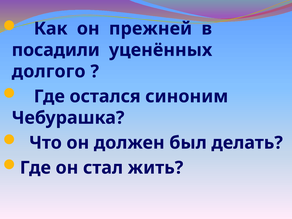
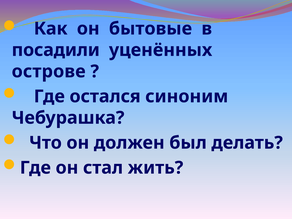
прежней: прежней -> бытовые (150, 29)
долгого: долгого -> острове (49, 71)
